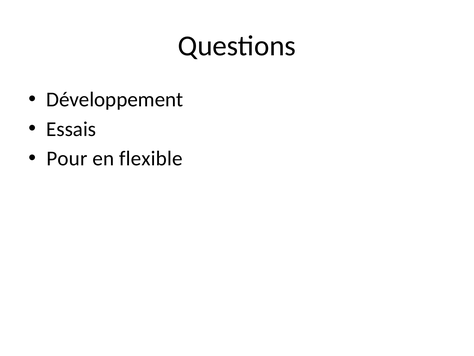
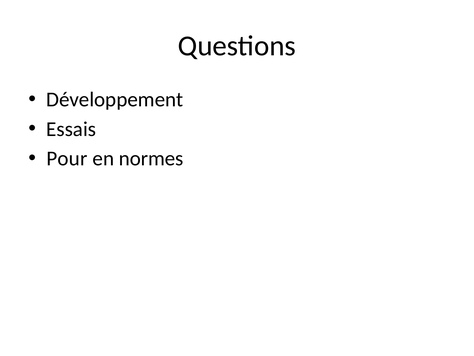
flexible: flexible -> normes (151, 158)
